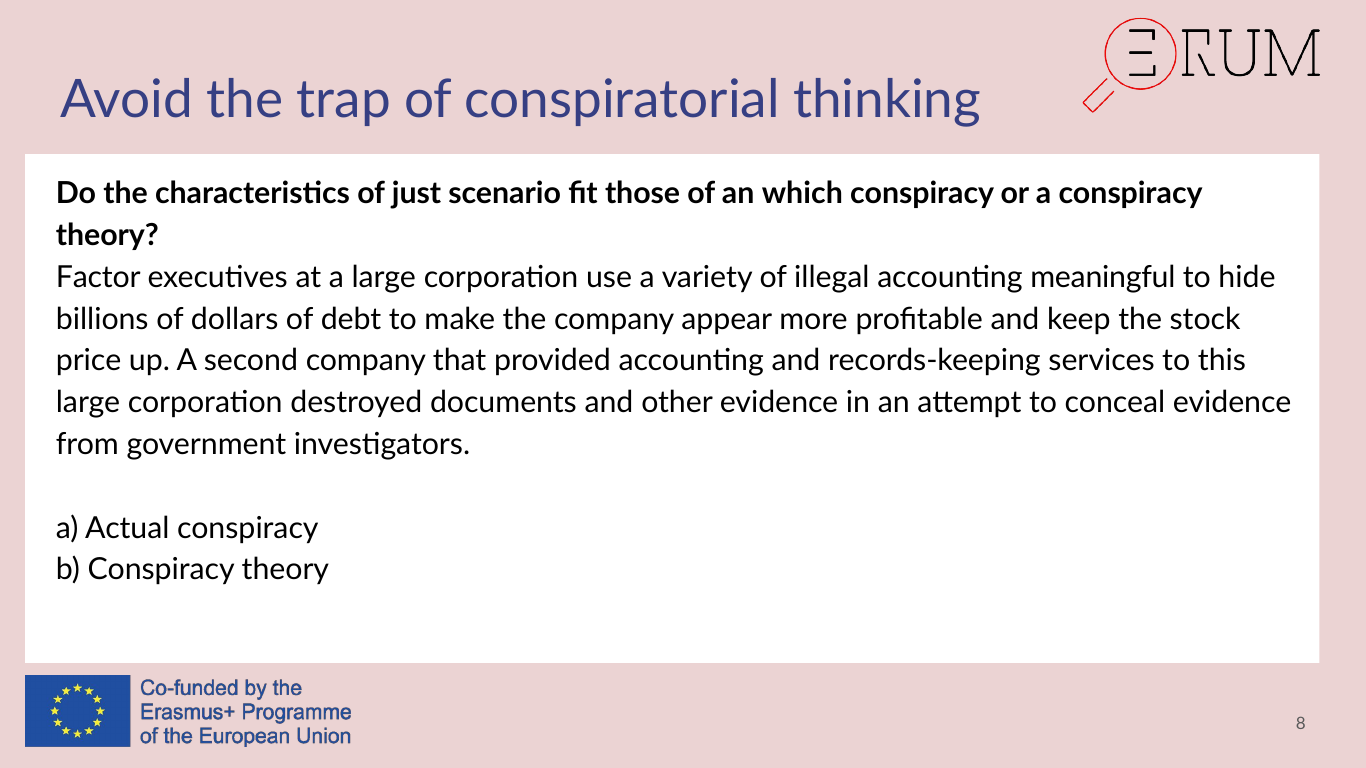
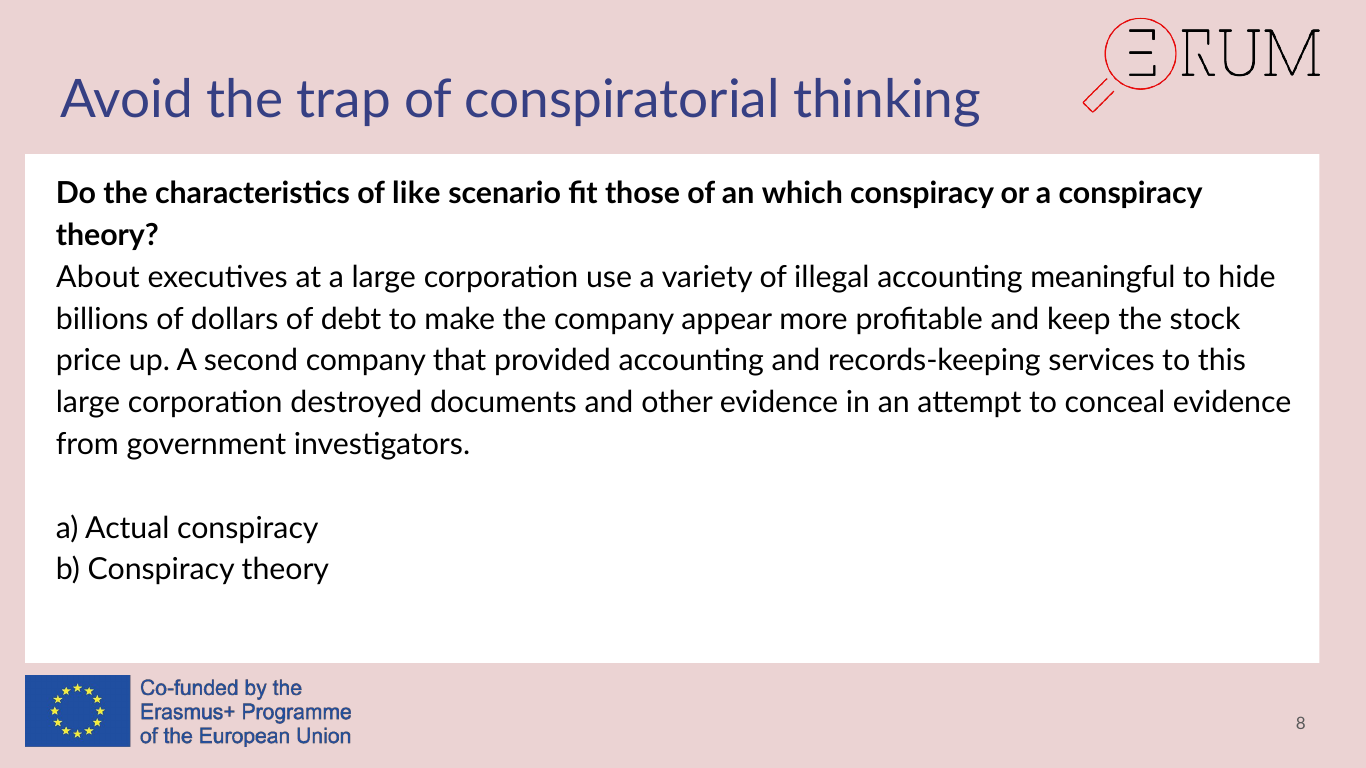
just: just -> like (416, 194)
Factor: Factor -> About (98, 277)
